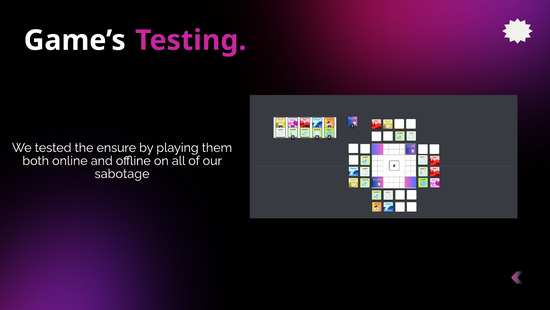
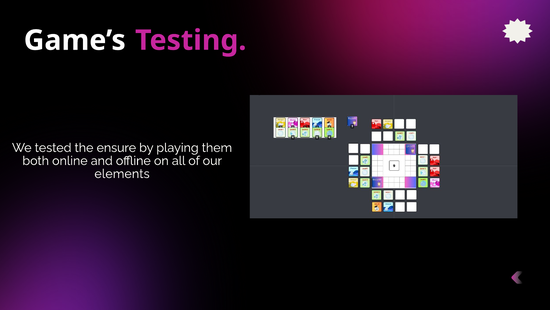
sabotage: sabotage -> elements (122, 173)
